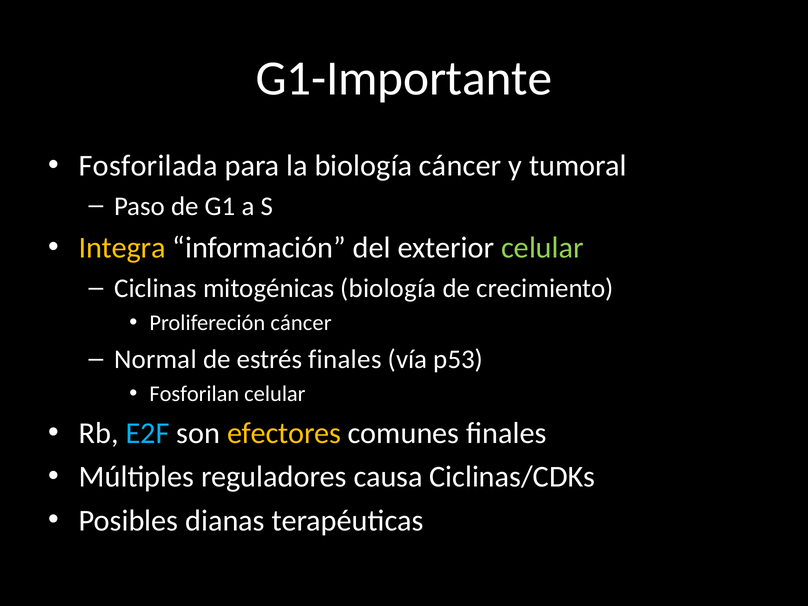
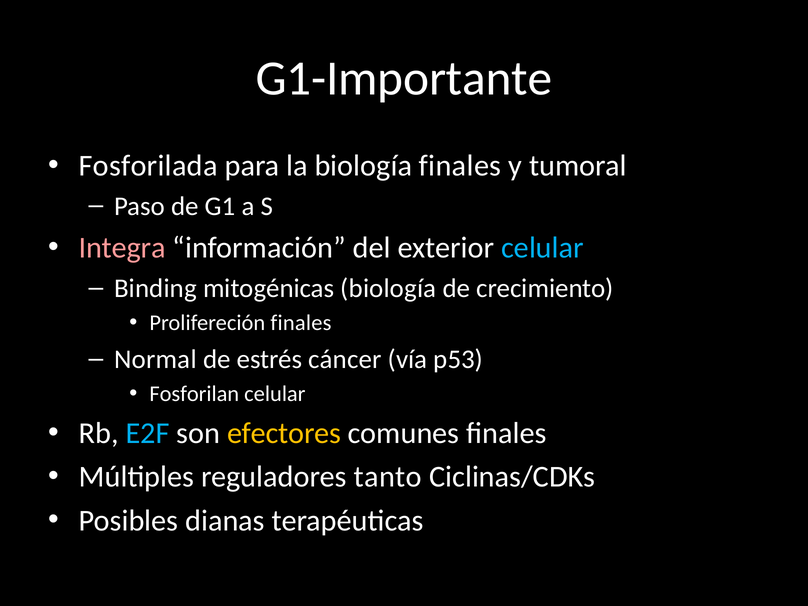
biología cáncer: cáncer -> finales (460, 166)
Integra colour: yellow -> pink (122, 248)
celular colour: light green -> light blue (543, 248)
Ciclinas: Ciclinas -> Binding (155, 288)
Prolifereción cáncer: cáncer -> finales (301, 323)
estrés finales: finales -> cáncer (345, 359)
causa: causa -> tanto (388, 477)
